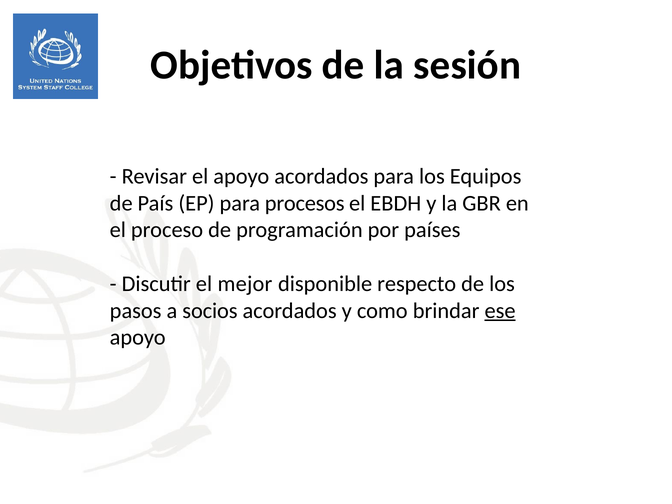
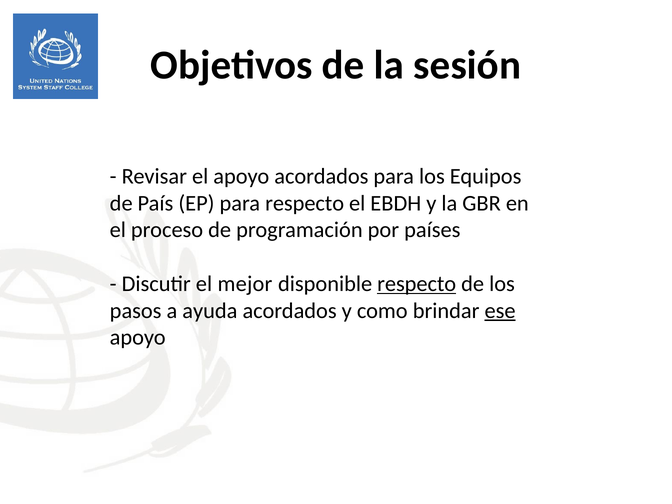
para procesos: procesos -> respecto (305, 203)
respecto underline: none -> present (417, 284)
socios: socios -> ayuda (210, 311)
